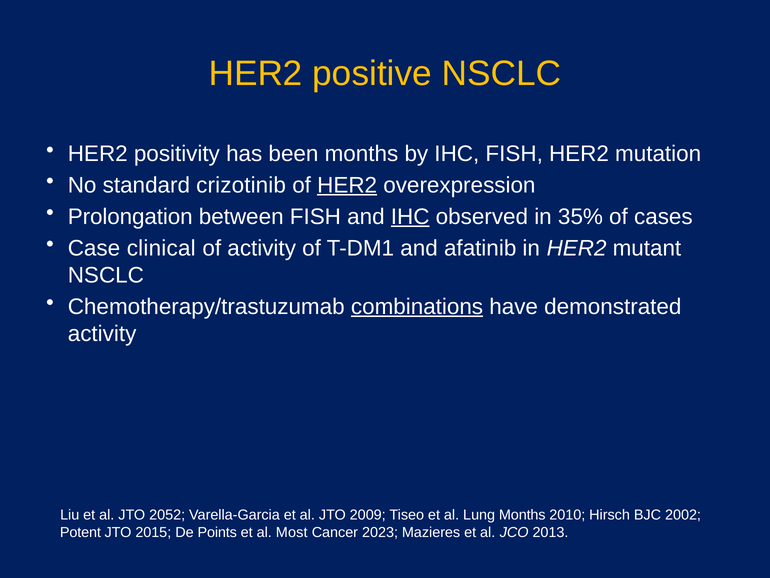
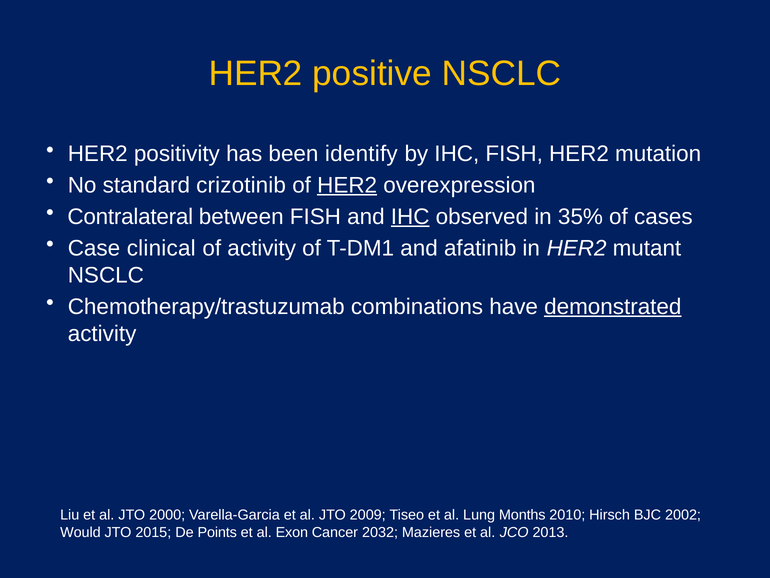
been months: months -> identify (361, 154)
Prolongation: Prolongation -> Contralateral (130, 217)
combinations underline: present -> none (417, 306)
demonstrated underline: none -> present (613, 306)
2052: 2052 -> 2000 (167, 515)
Potent: Potent -> Would (80, 532)
Most: Most -> Exon (292, 532)
2023: 2023 -> 2032 (380, 532)
